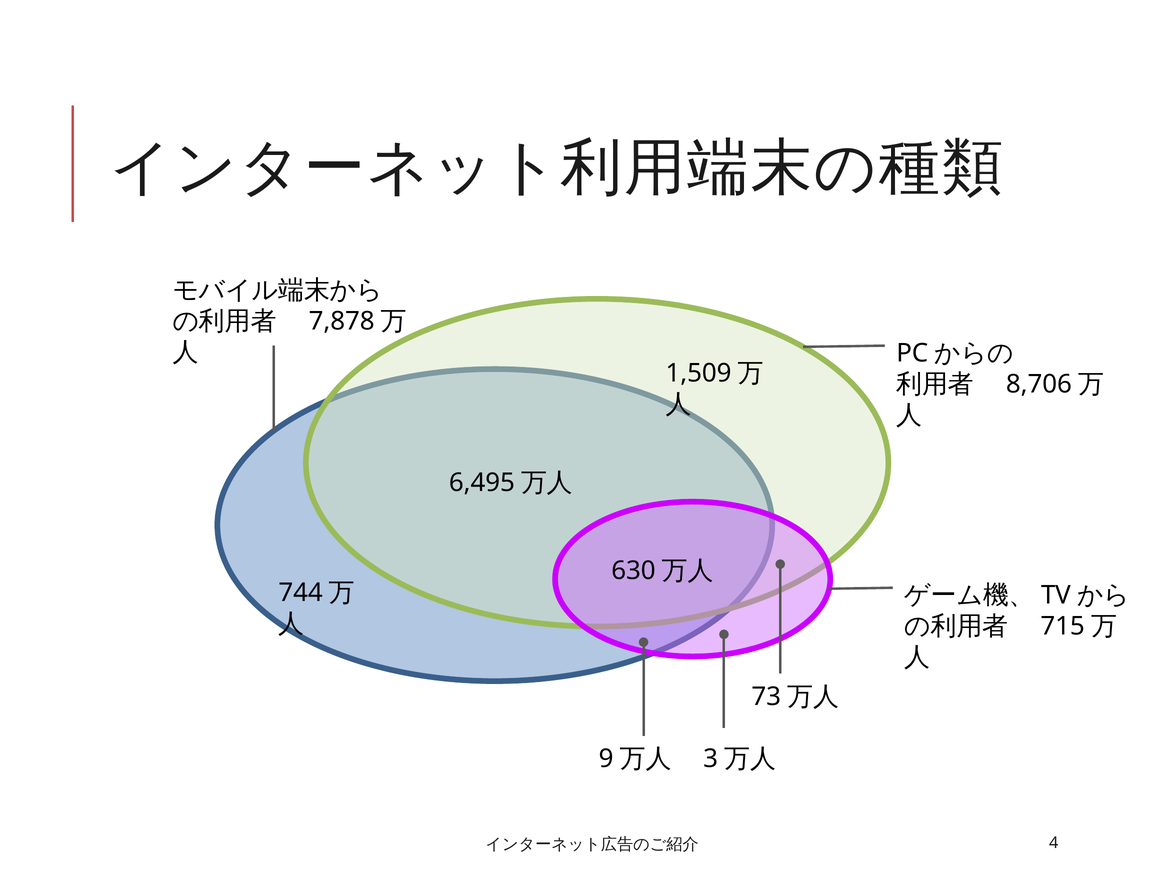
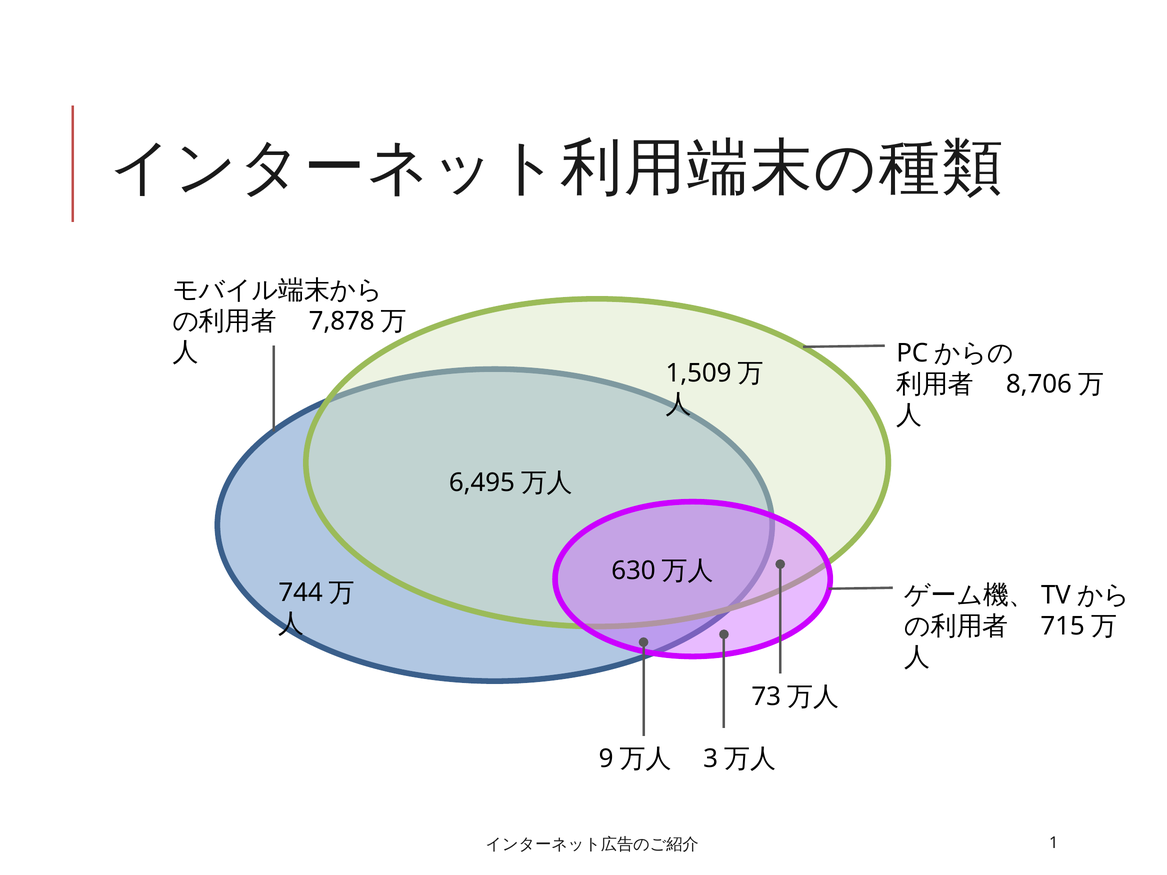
4: 4 -> 1 (1054, 843)
